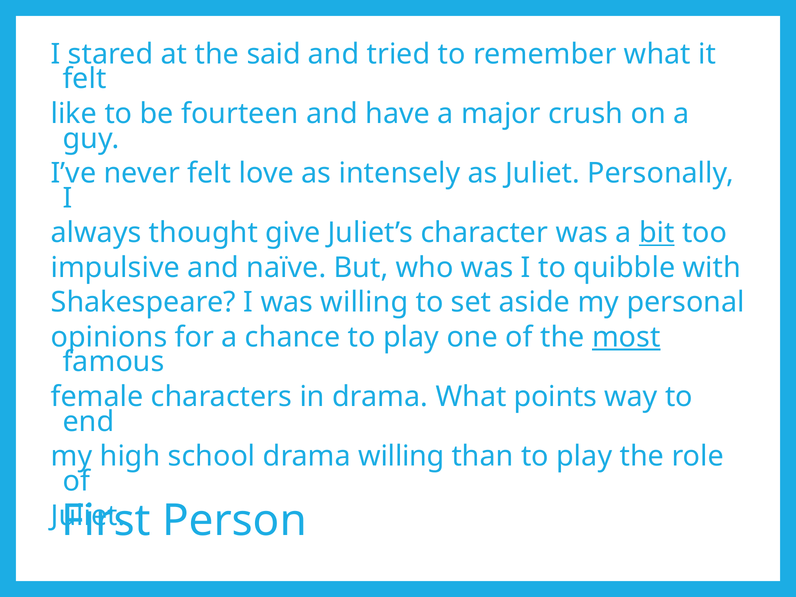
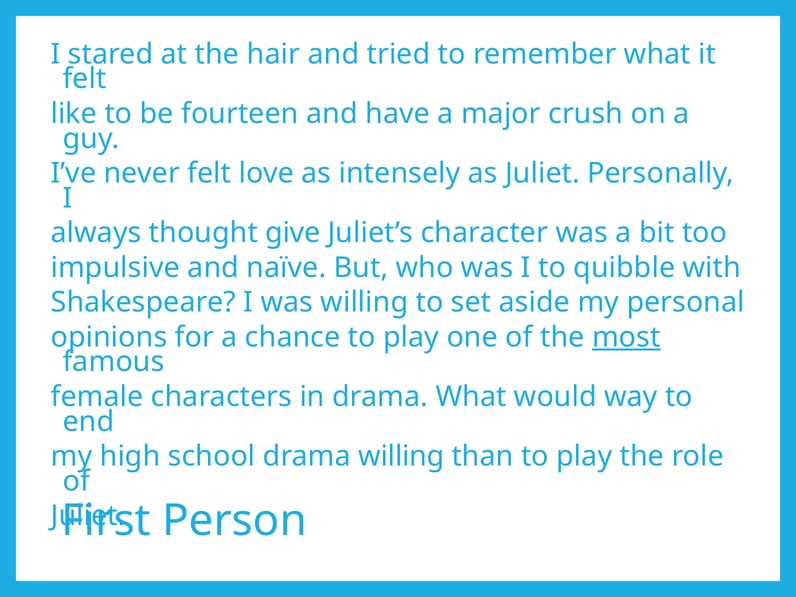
said: said -> hair (273, 54)
bit underline: present -> none (657, 233)
points: points -> would (555, 397)
